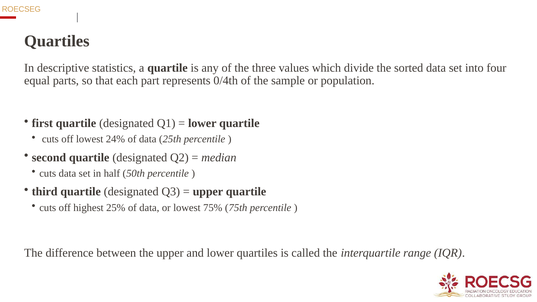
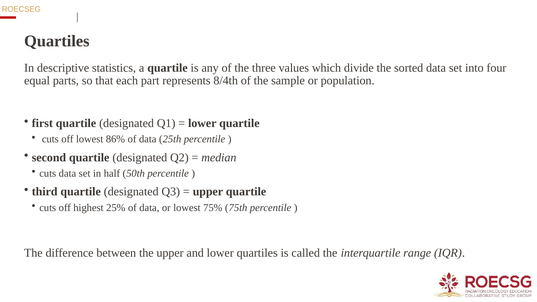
0/4th: 0/4th -> 8/4th (226, 81)
24%: 24% -> 86% (115, 139)
